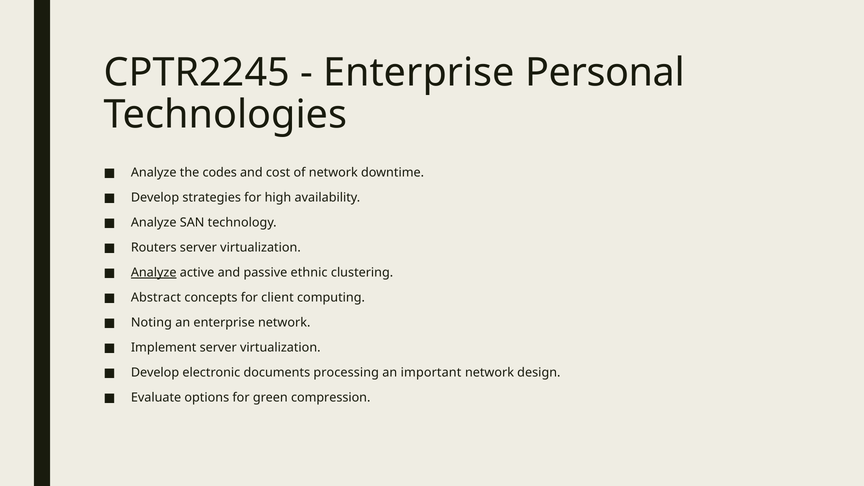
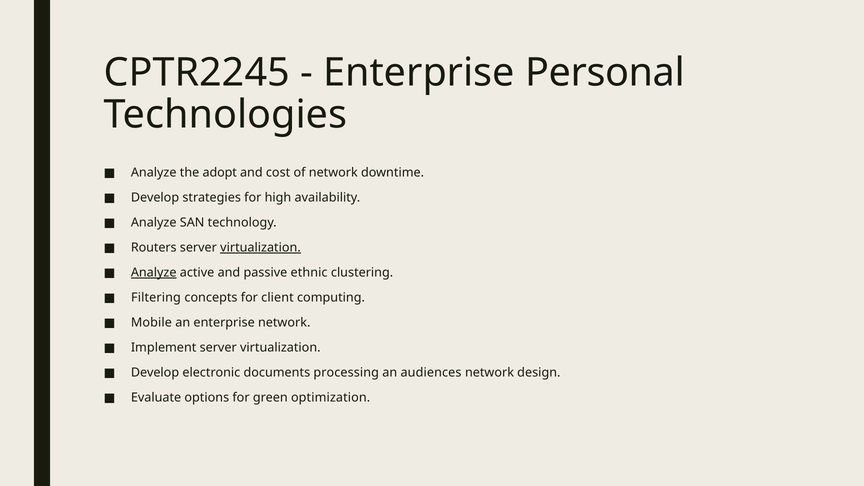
codes: codes -> adopt (220, 172)
virtualization underline: none -> present (260, 248)
Abstract: Abstract -> Filtering (156, 298)
Noting: Noting -> Mobile (151, 323)
important: important -> audiences (431, 373)
compression: compression -> optimization (331, 398)
